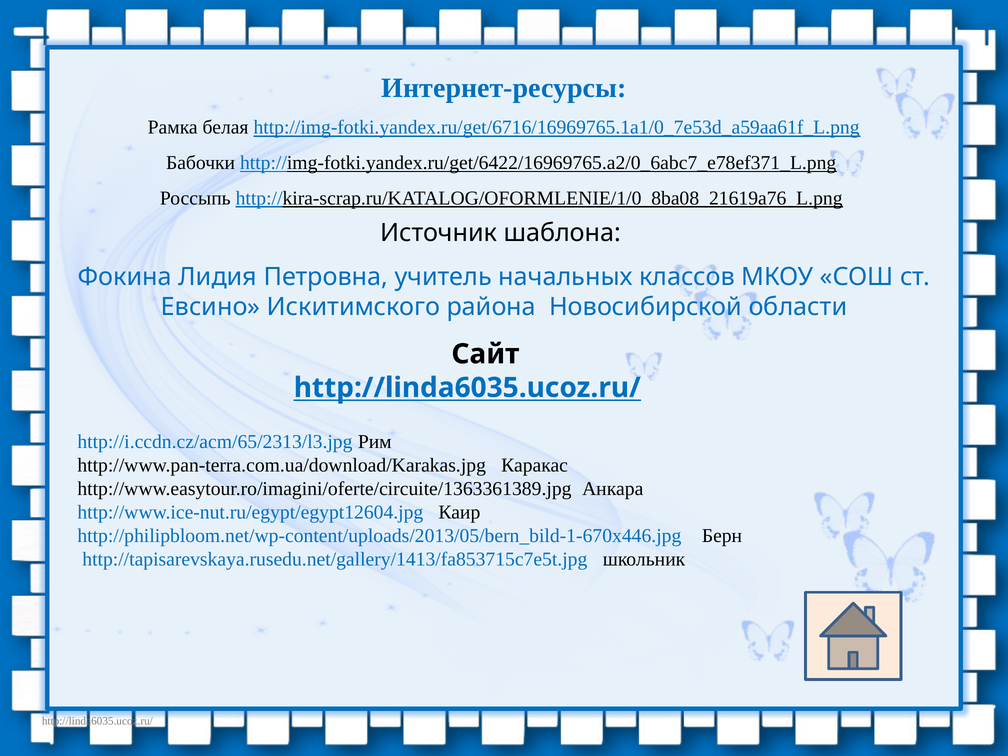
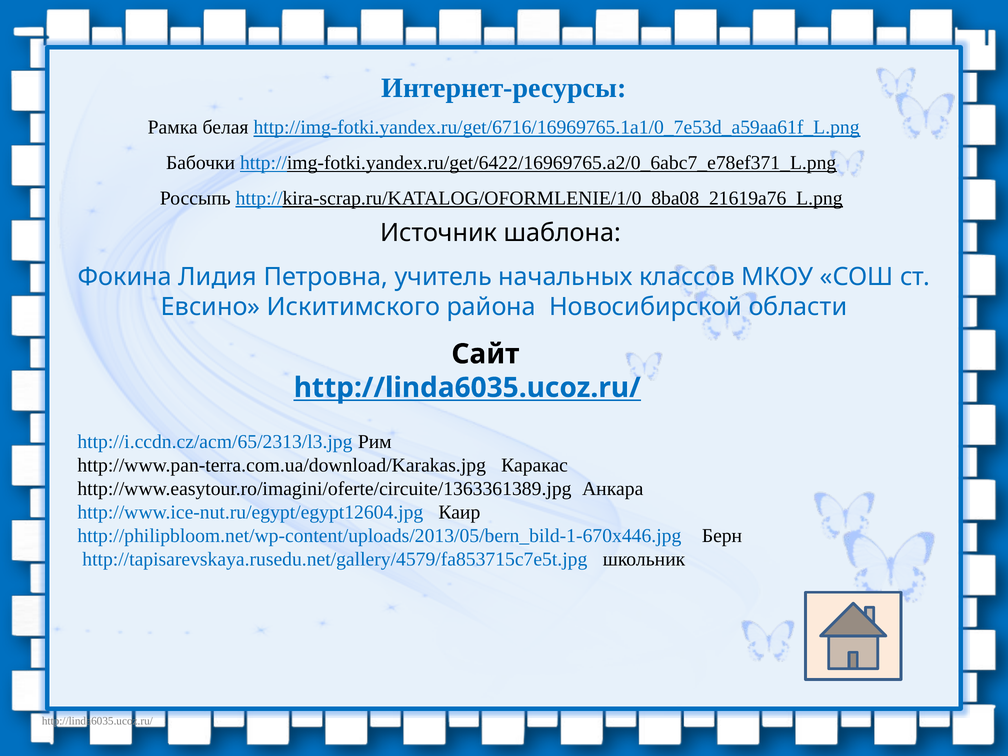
http://tapisarevskaya.rusedu.net/gallery/1413/fa853715c7e5t.jpg: http://tapisarevskaya.rusedu.net/gallery/1413/fa853715c7e5t.jpg -> http://tapisarevskaya.rusedu.net/gallery/4579/fa853715c7e5t.jpg (335, 559)
